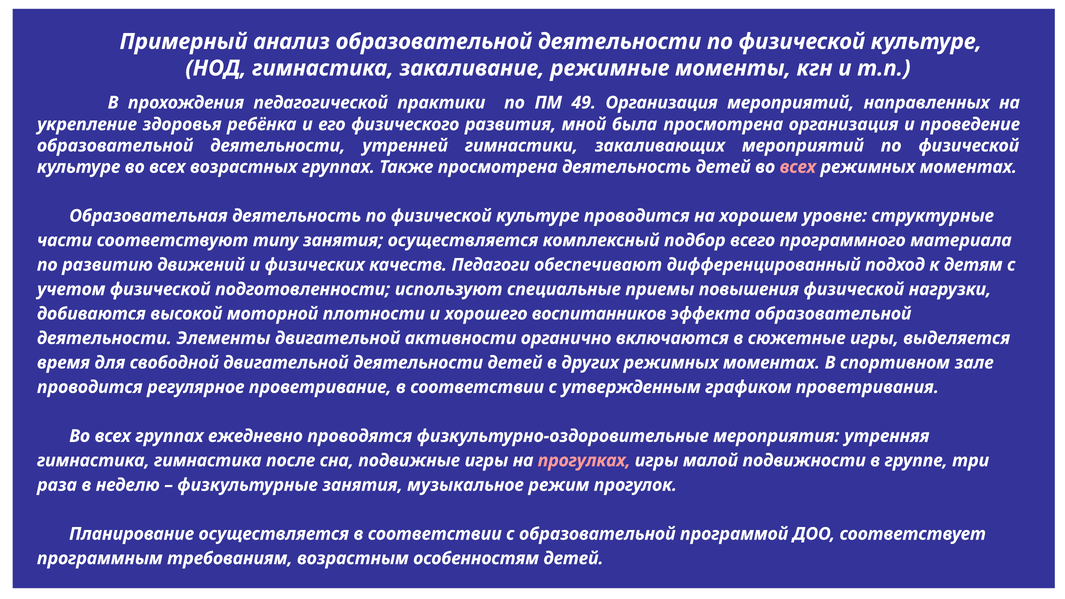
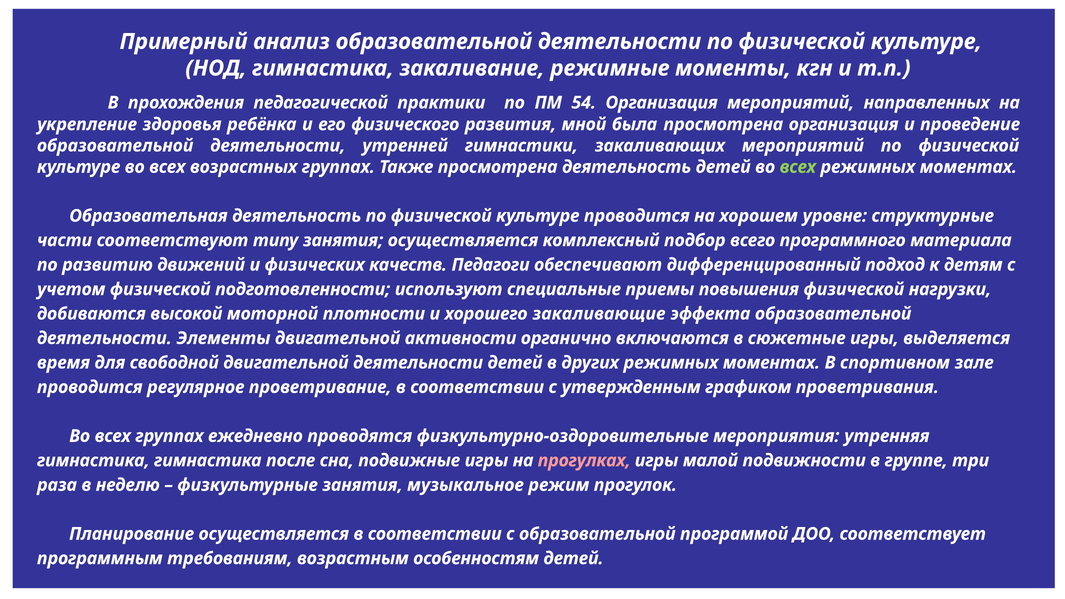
49: 49 -> 54 (584, 103)
всех colour: pink -> light green (798, 167)
воспитанников: воспитанников -> закаливающие (599, 314)
